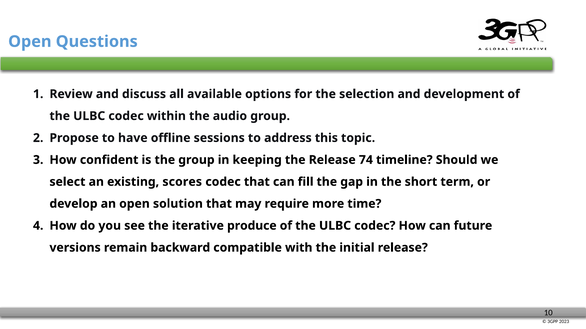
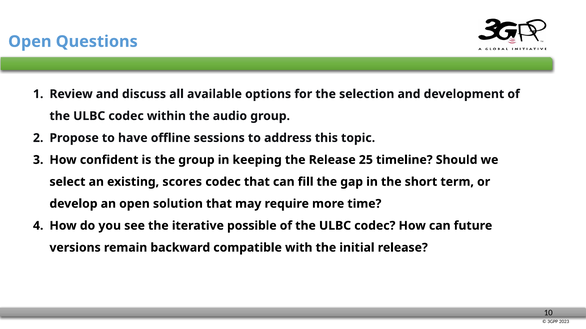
74: 74 -> 25 (366, 160)
produce: produce -> possible (252, 226)
